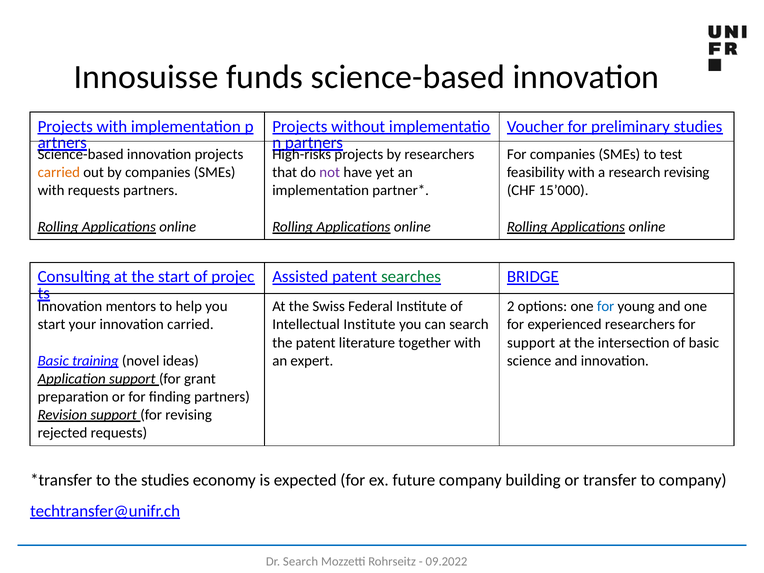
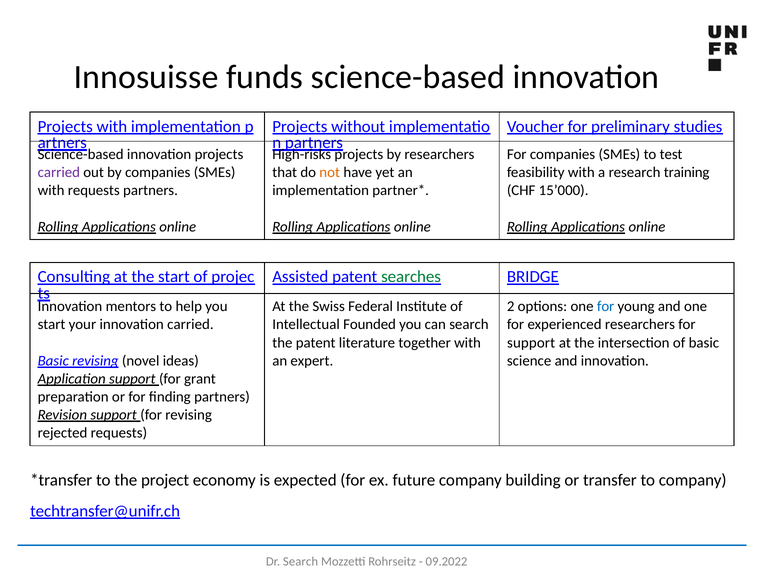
carried colour: orange -> purple (59, 172)
not colour: purple -> orange (330, 172)
research revising: revising -> training (687, 172)
Intellectual Institute: Institute -> Founded (370, 325)
Basic training: training -> revising (95, 361)
the studies: studies -> project (165, 480)
